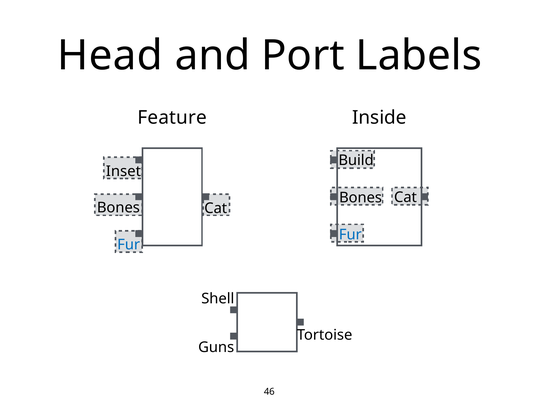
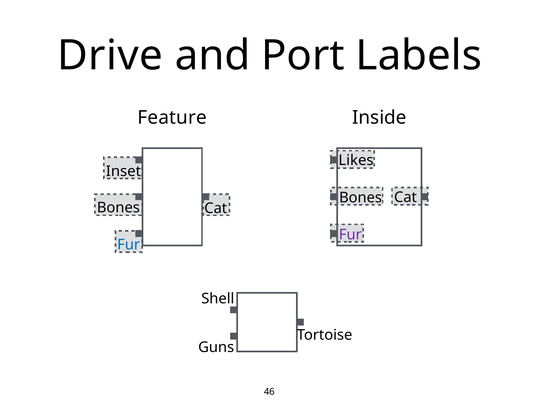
Head: Head -> Drive (110, 56)
Build: Build -> Likes (356, 161)
Fur colour: blue -> purple (350, 235)
